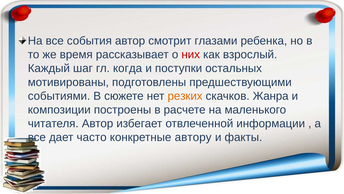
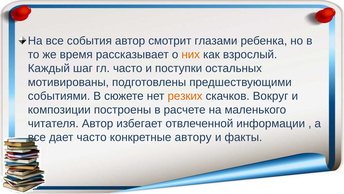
них colour: red -> orange (191, 54)
гл когда: когда -> часто (128, 68)
Жанра: Жанра -> Вокруг (271, 96)
